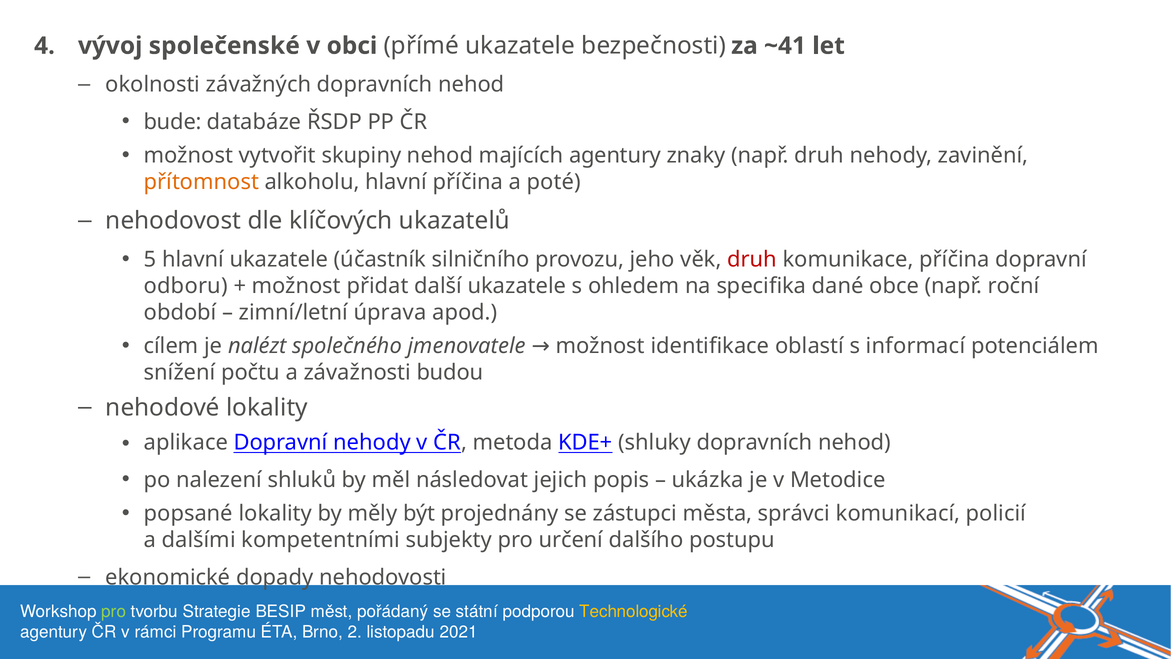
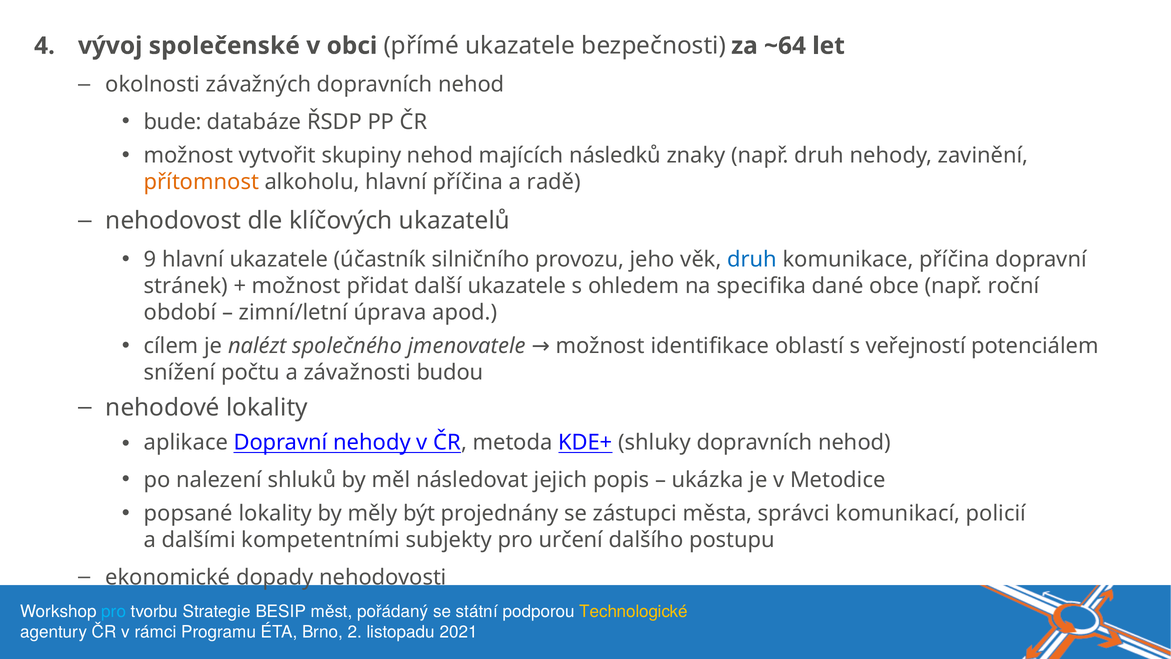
~41: ~41 -> ~64 (785, 46)
majících agentury: agentury -> následků (615, 155)
poté: poté -> radě (554, 182)
5: 5 -> 9 (150, 259)
druh colour: red -> blue (752, 259)
odboru: odboru -> stránek (186, 286)
informací: informací -> veřejností (916, 346)
pro colour: light green -> light blue (114, 611)
